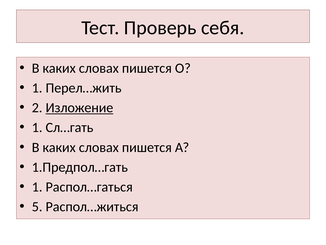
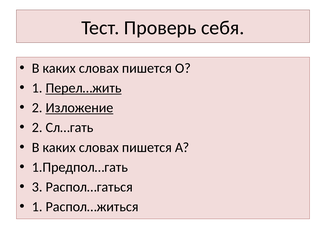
Перел…жить underline: none -> present (84, 88)
1: 1 -> 2 (37, 127)
1: 1 -> 3 (37, 187)
5: 5 -> 1 (37, 206)
